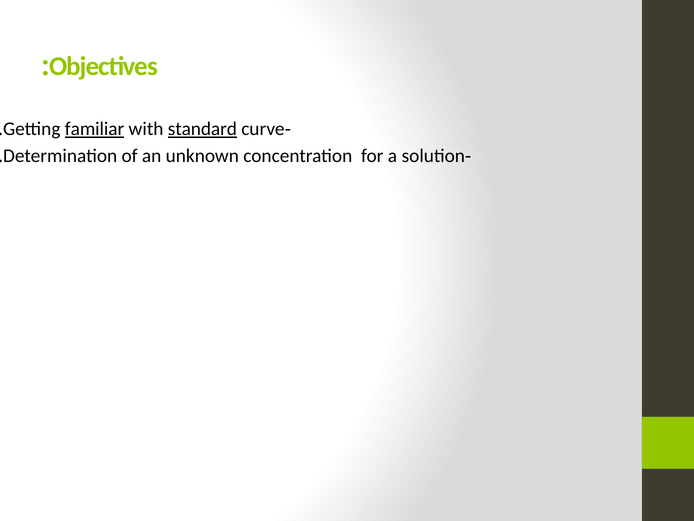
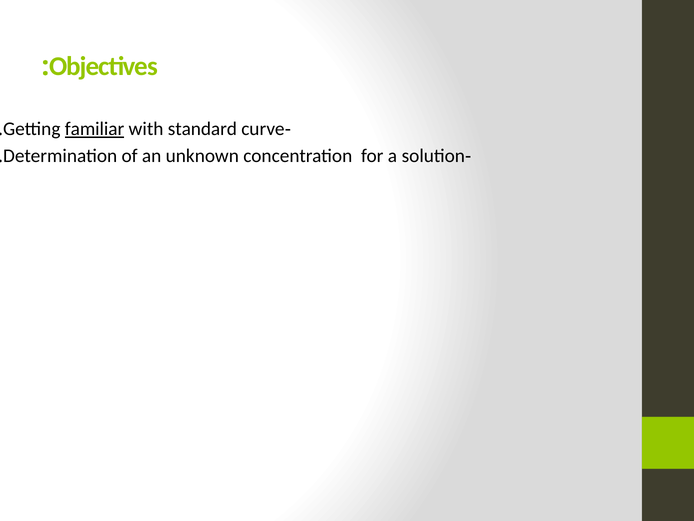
standard underline: present -> none (202, 129)
